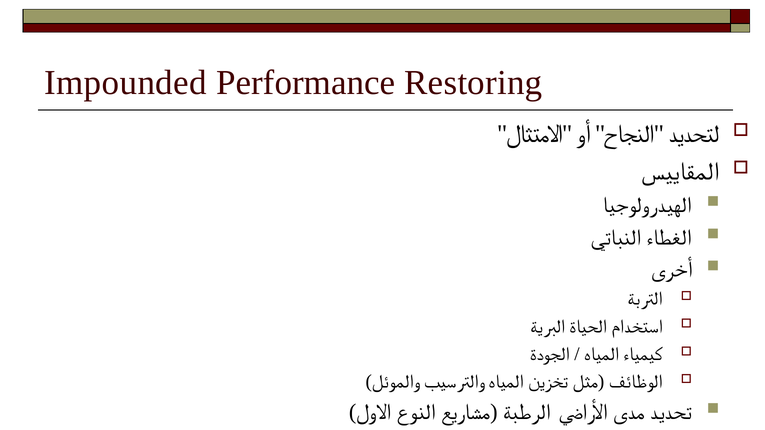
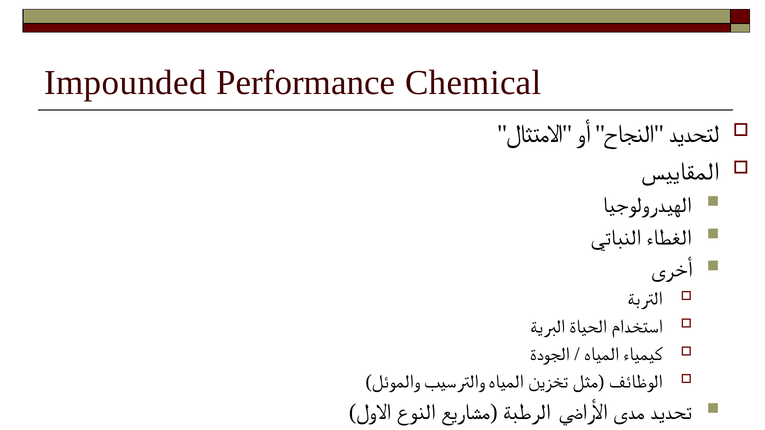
Restoring: Restoring -> Chemical (473, 83)
